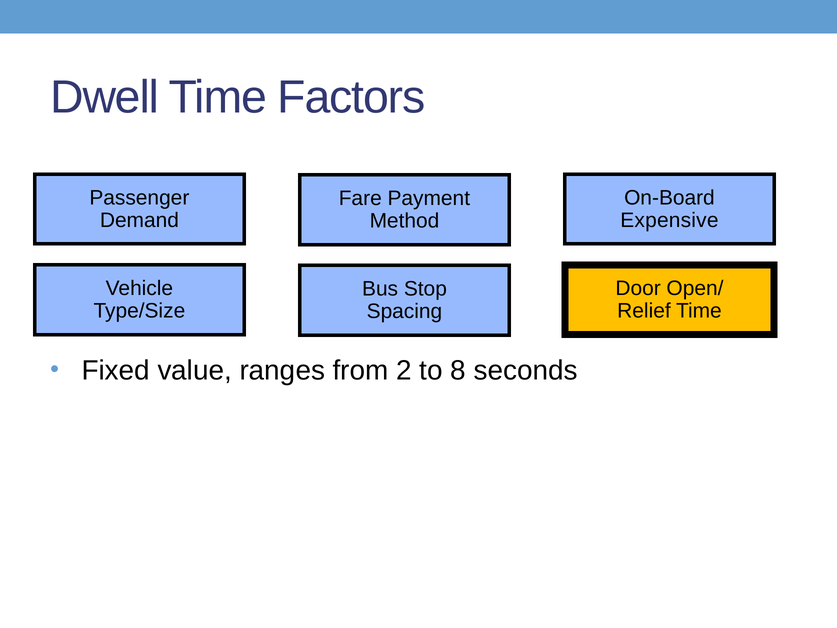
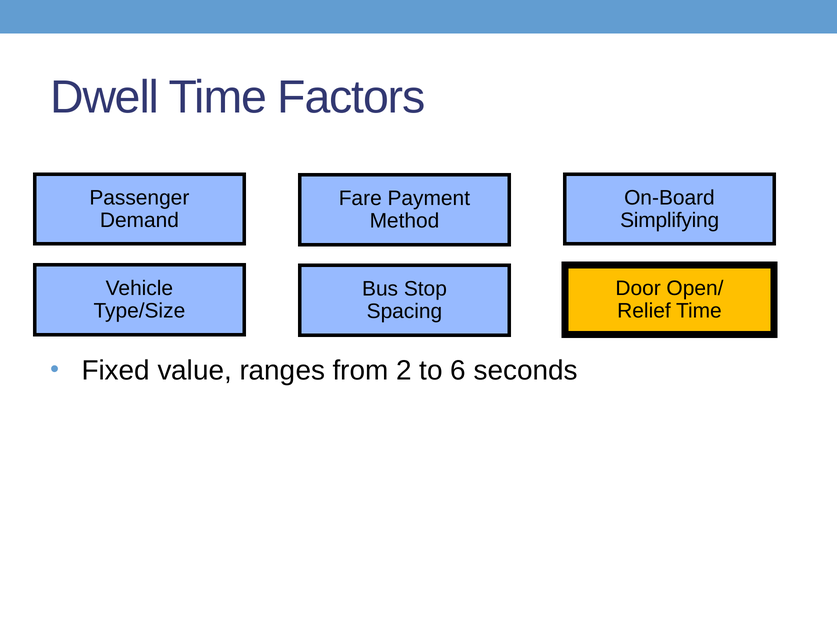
Expensive: Expensive -> Simplifying (670, 220)
8: 8 -> 6 (458, 370)
